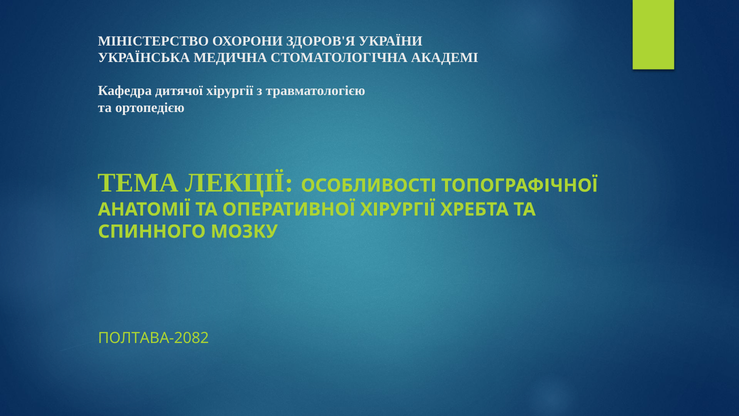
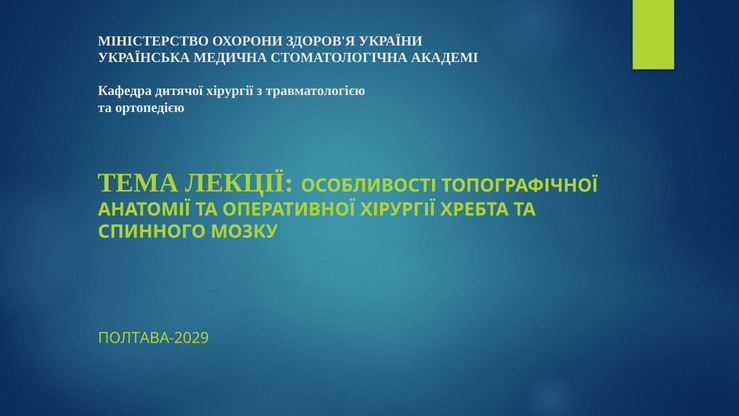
ПОЛТАВА-2082: ПОЛТАВА-2082 -> ПОЛТАВА-2029 (153, 338)
